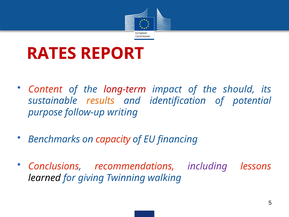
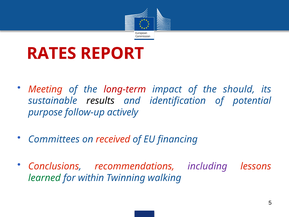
Content: Content -> Meeting (45, 89)
results colour: orange -> black (100, 101)
writing: writing -> actively (123, 112)
Benchmarks: Benchmarks -> Committees (54, 139)
capacity: capacity -> received (113, 139)
learned colour: black -> green (44, 178)
giving: giving -> within (91, 178)
